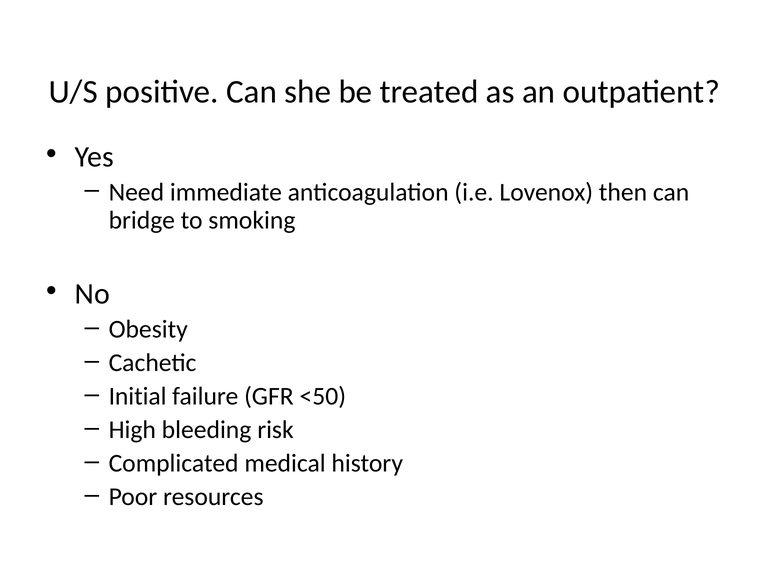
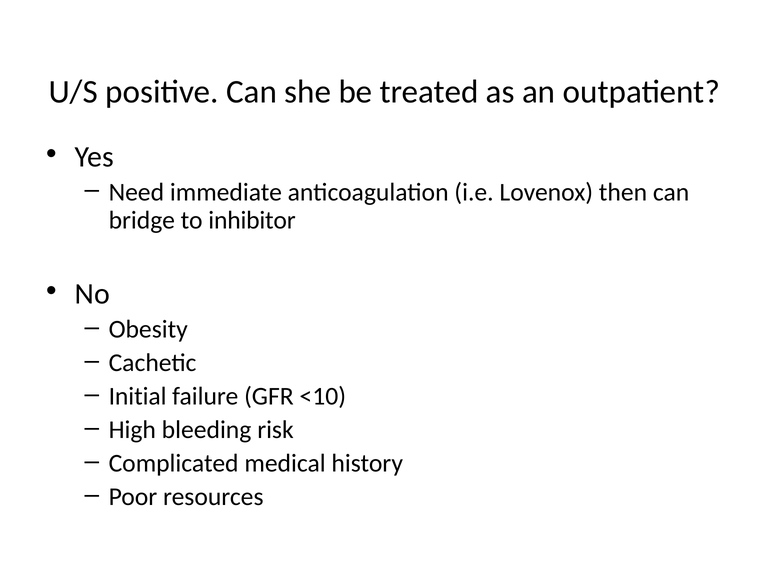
smoking: smoking -> inhibitor (252, 221)
<50: <50 -> <10 (323, 397)
